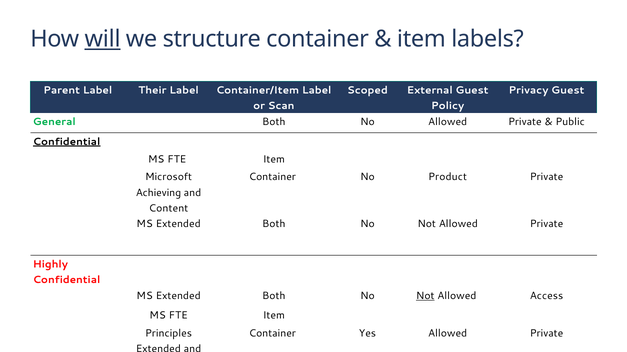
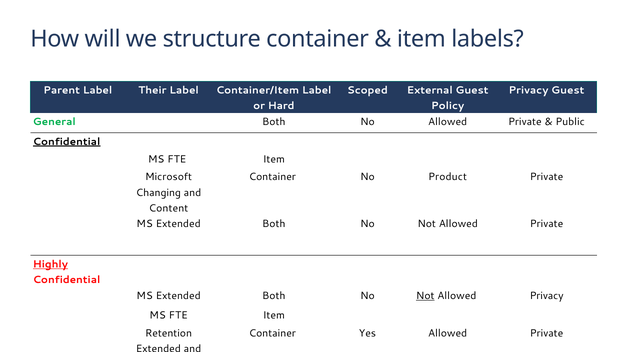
will underline: present -> none (103, 39)
Scan: Scan -> Hard (281, 106)
Achieving: Achieving -> Changing (158, 193)
Highly underline: none -> present (50, 265)
Allowed Access: Access -> Privacy (547, 296)
Principles: Principles -> Retention (169, 334)
